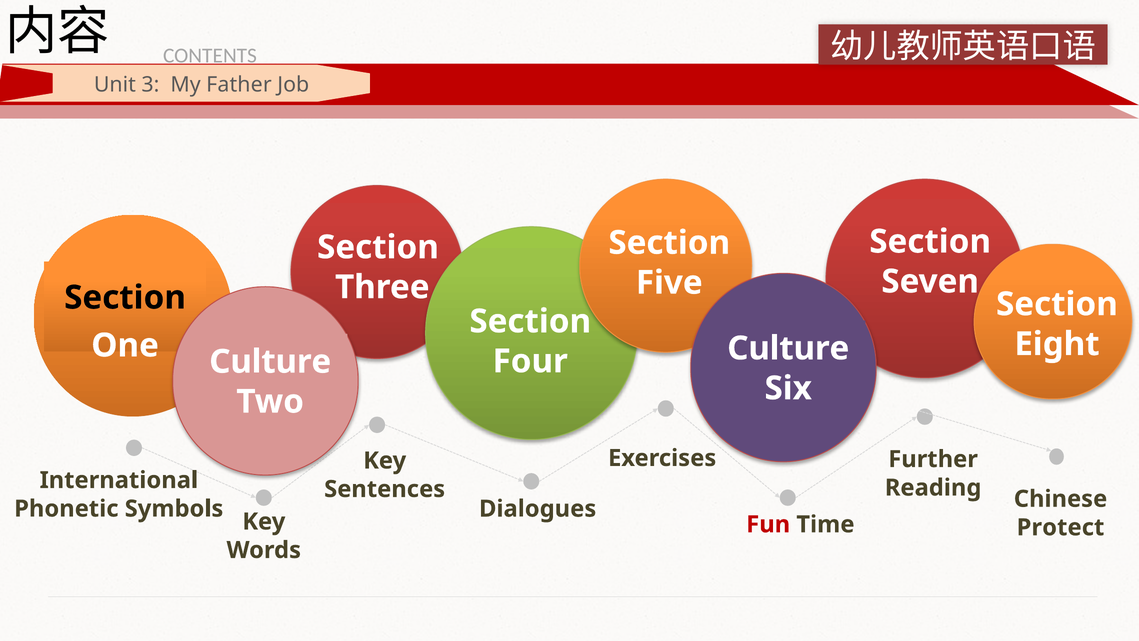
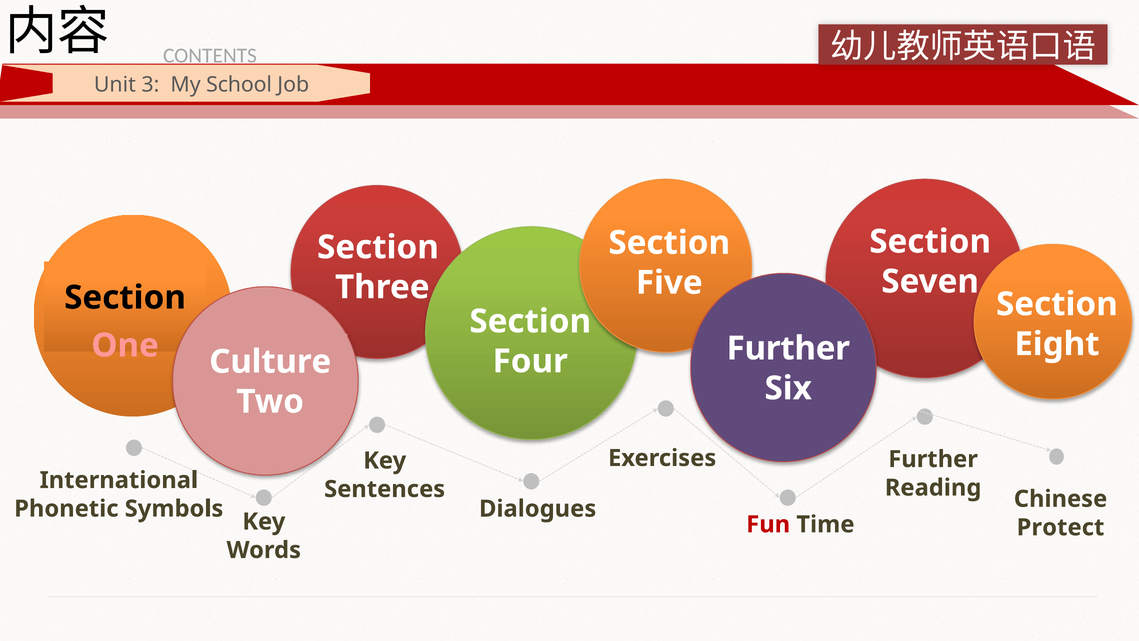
Father: Father -> School (239, 85)
One colour: white -> pink (125, 345)
Culture: Culture -> Further (788, 348)
